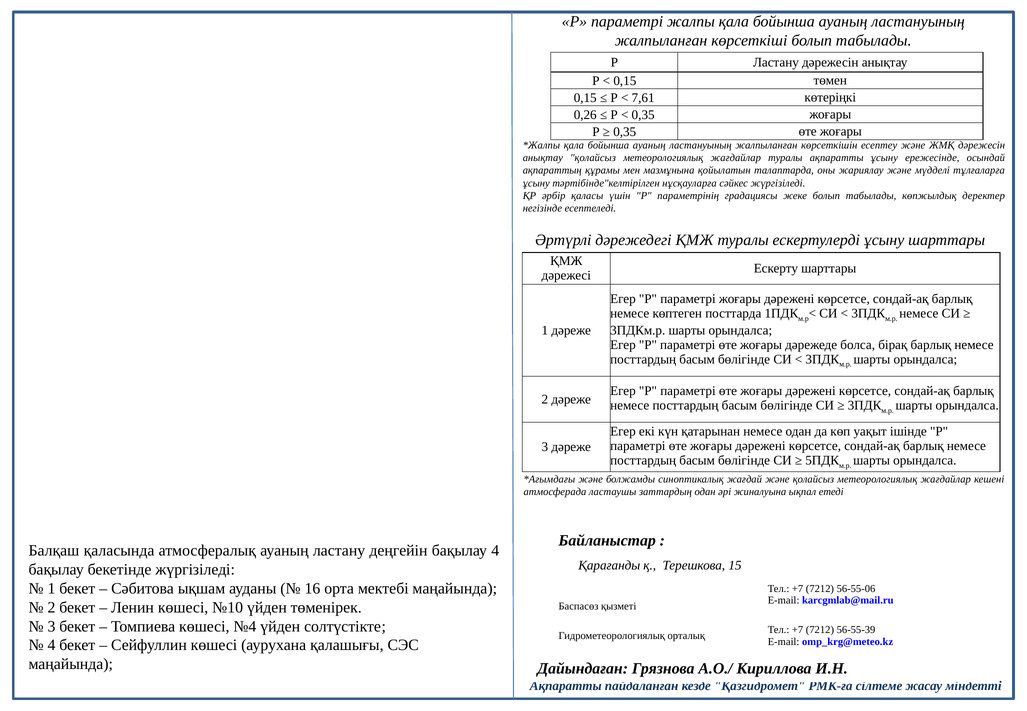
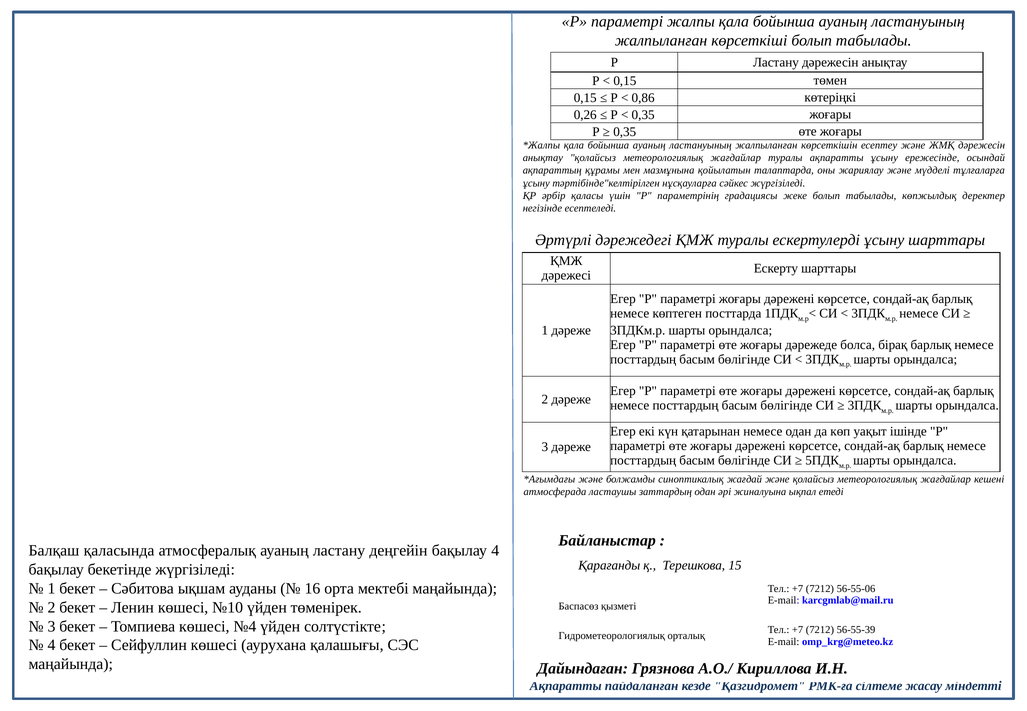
7,61: 7,61 -> 0,86 (643, 98)
